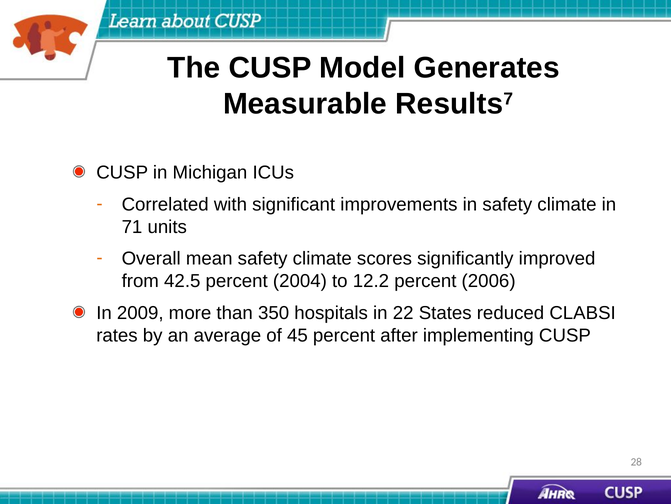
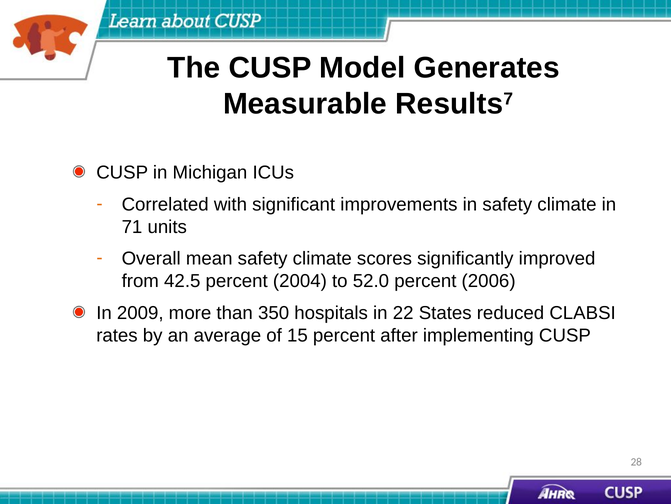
12.2: 12.2 -> 52.0 (371, 281)
45: 45 -> 15 (297, 335)
